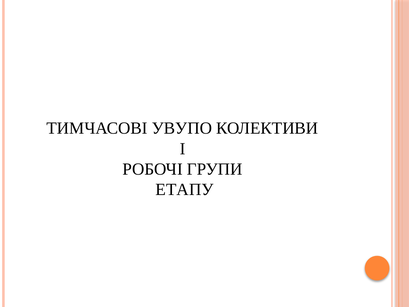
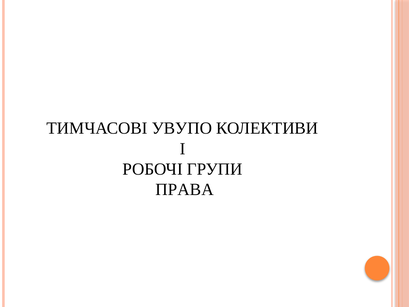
ЕТАПУ: ЕТАПУ -> ПРАВА (185, 190)
